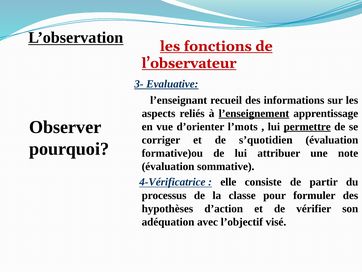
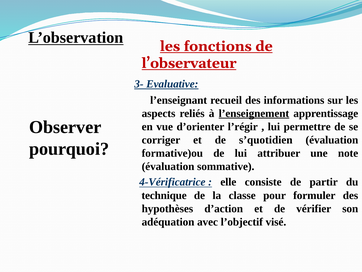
l’mots: l’mots -> l’régir (243, 126)
permettre underline: present -> none (307, 126)
processus: processus -> technique (164, 195)
